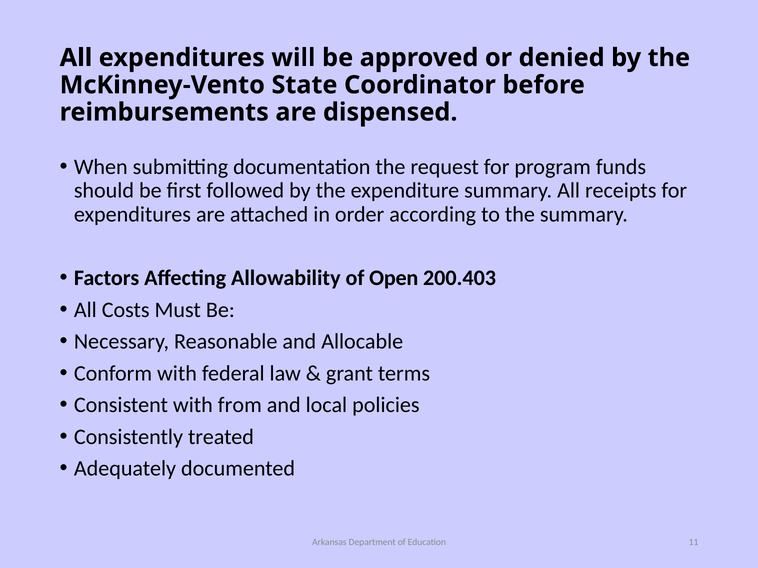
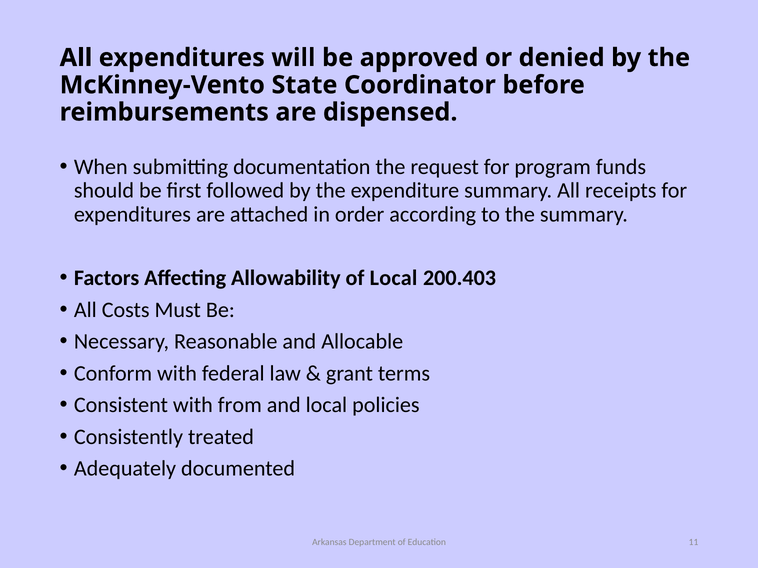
of Open: Open -> Local (394, 278)
